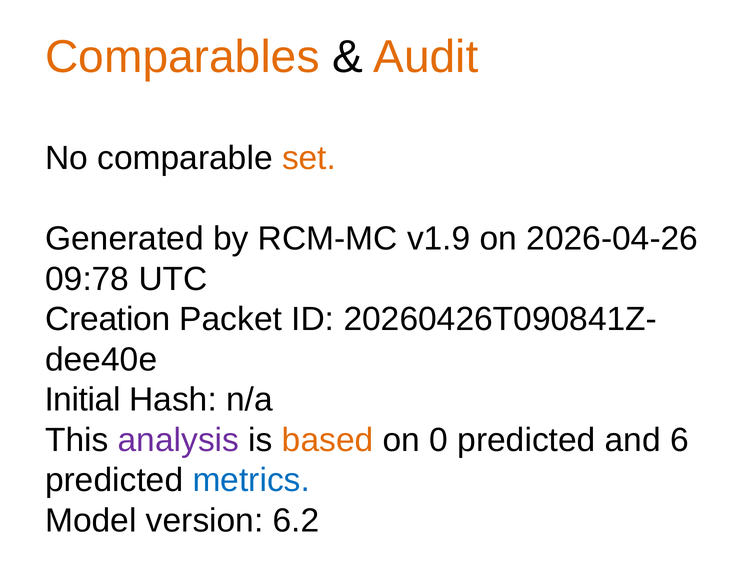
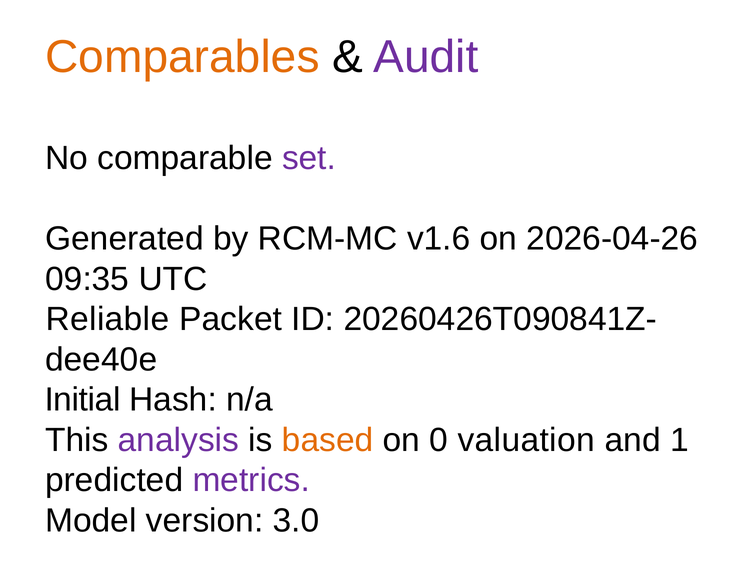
Audit colour: orange -> purple (426, 57)
set colour: orange -> purple (309, 158)
v1.9: v1.9 -> v1.6 (439, 239)
09:78: 09:78 -> 09:35 (87, 279)
Creation: Creation -> Reliable (107, 319)
0 predicted: predicted -> valuation (526, 440)
6: 6 -> 1 (680, 440)
metrics colour: blue -> purple (251, 481)
6.2: 6.2 -> 3.0 (296, 521)
